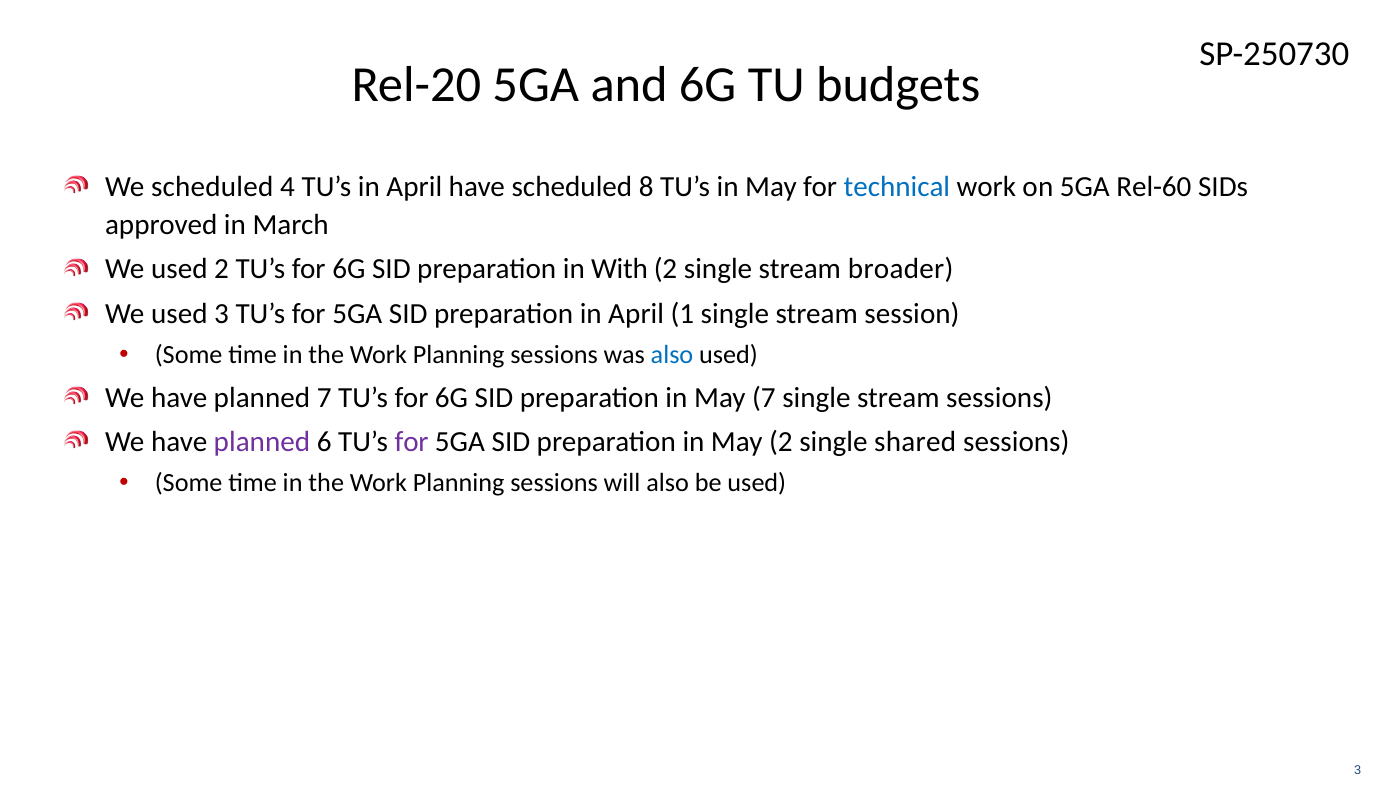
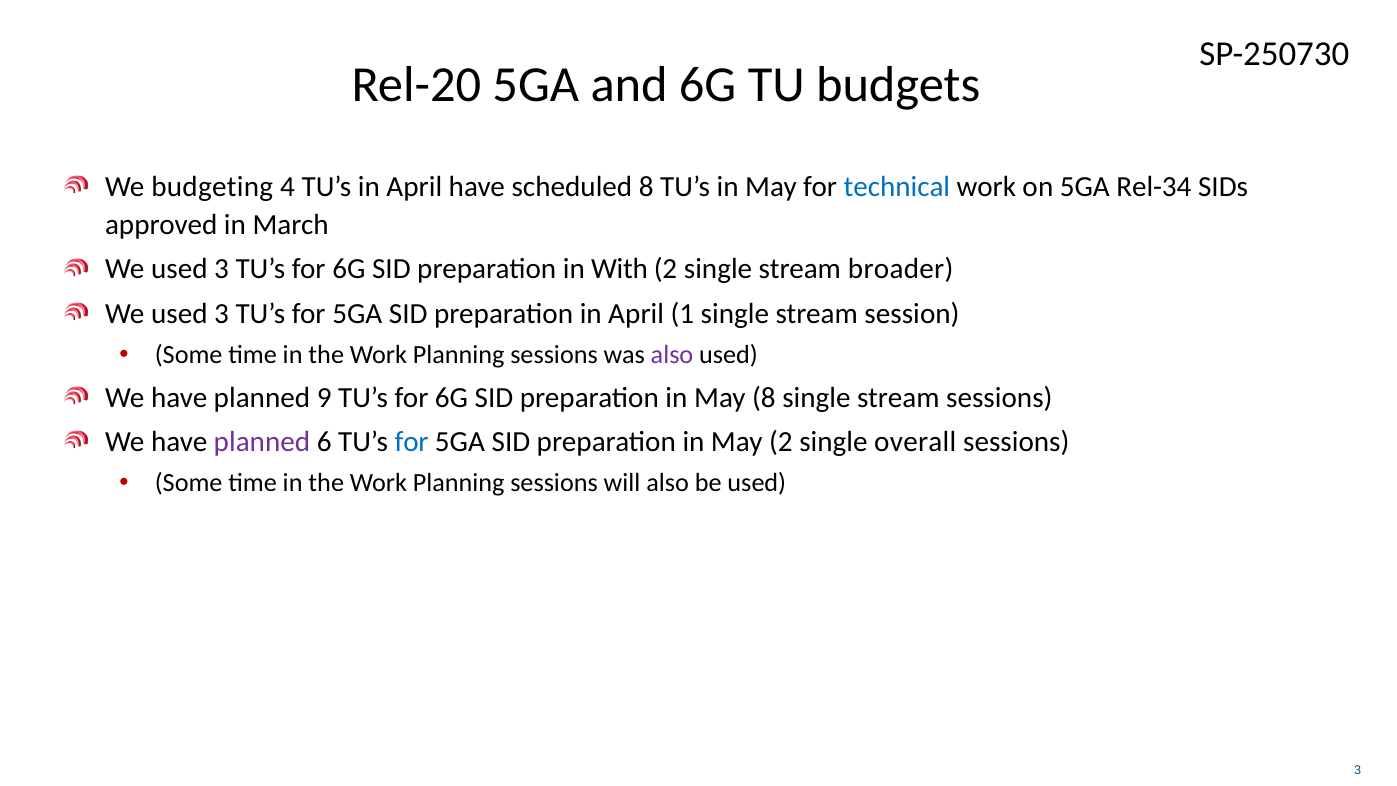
We scheduled: scheduled -> budgeting (212, 187)
Rel-60: Rel-60 -> Rel-34 (1154, 187)
2: 2 -> 3 (221, 269)
also colour: blue -> purple (672, 355)
planned 7: 7 -> 9 (324, 397)
7: 7 -> 8 (764, 397)
for colour: purple -> blue (412, 442)
shared: shared -> overall (915, 442)
